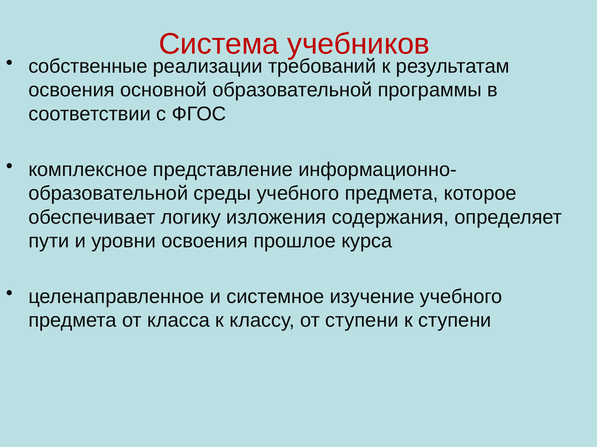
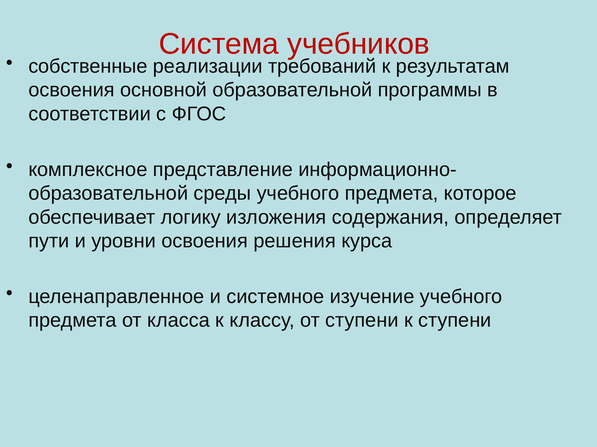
прошлое: прошлое -> решения (295, 241)
